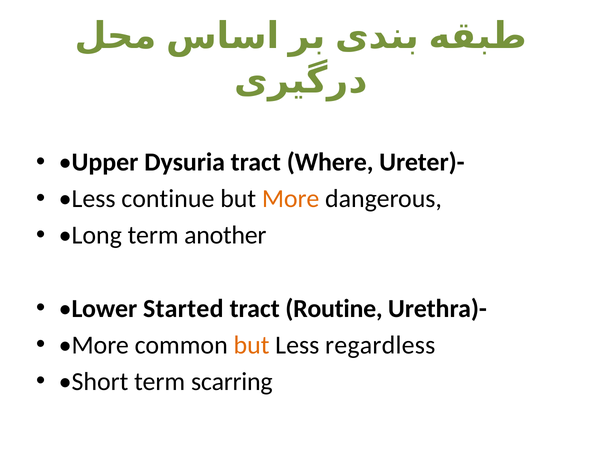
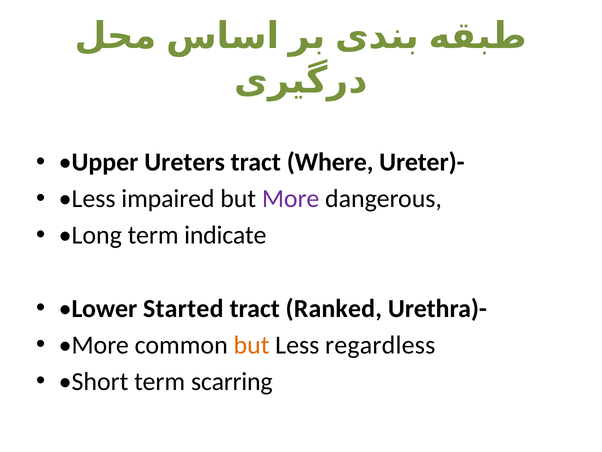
Dysuria: Dysuria -> Ureters (185, 162)
continue: continue -> impaired (168, 199)
More colour: orange -> purple (291, 199)
another: another -> indicate (225, 235)
Routine: Routine -> Ranked (334, 308)
